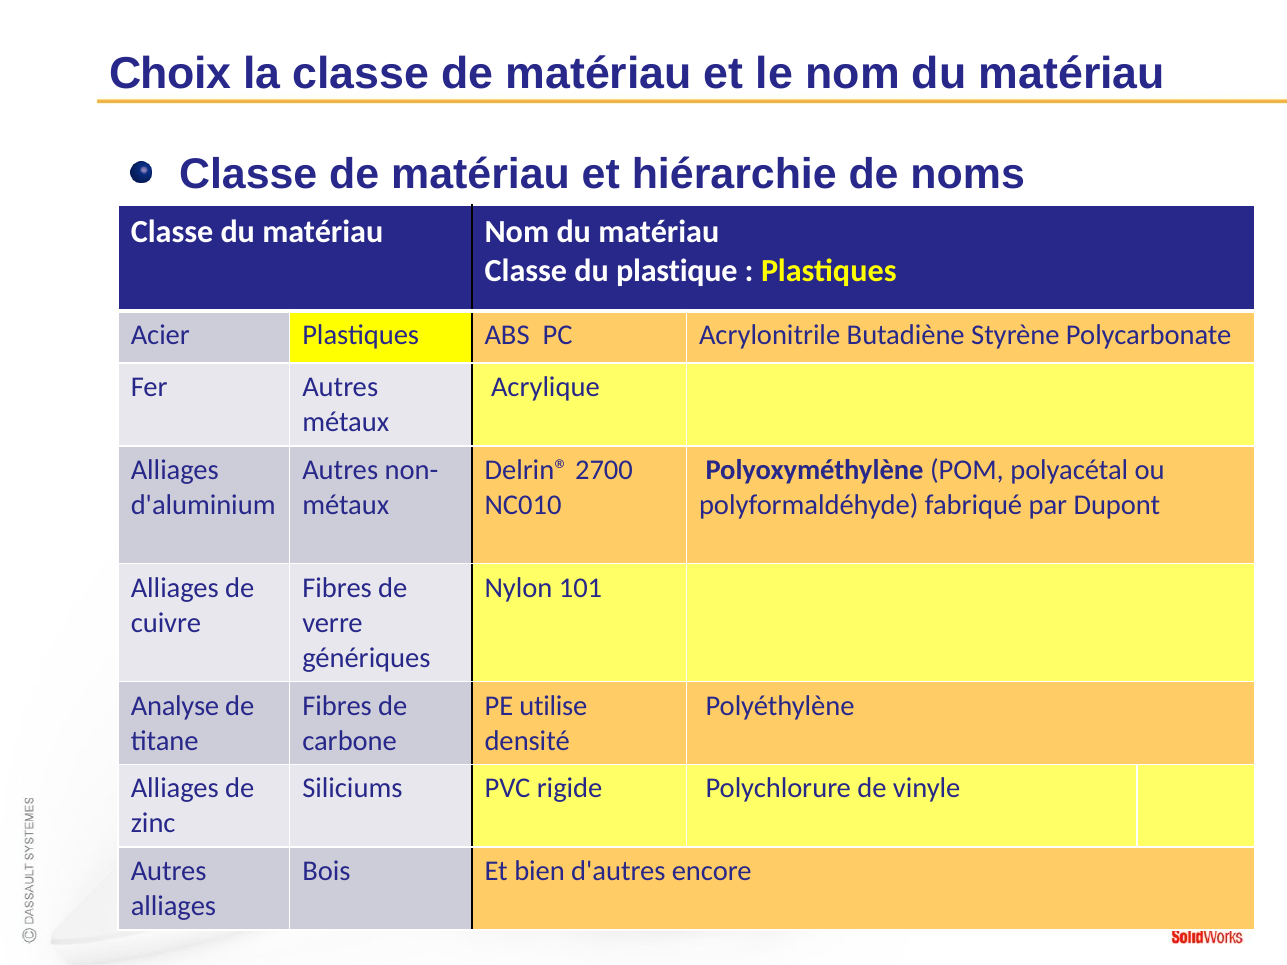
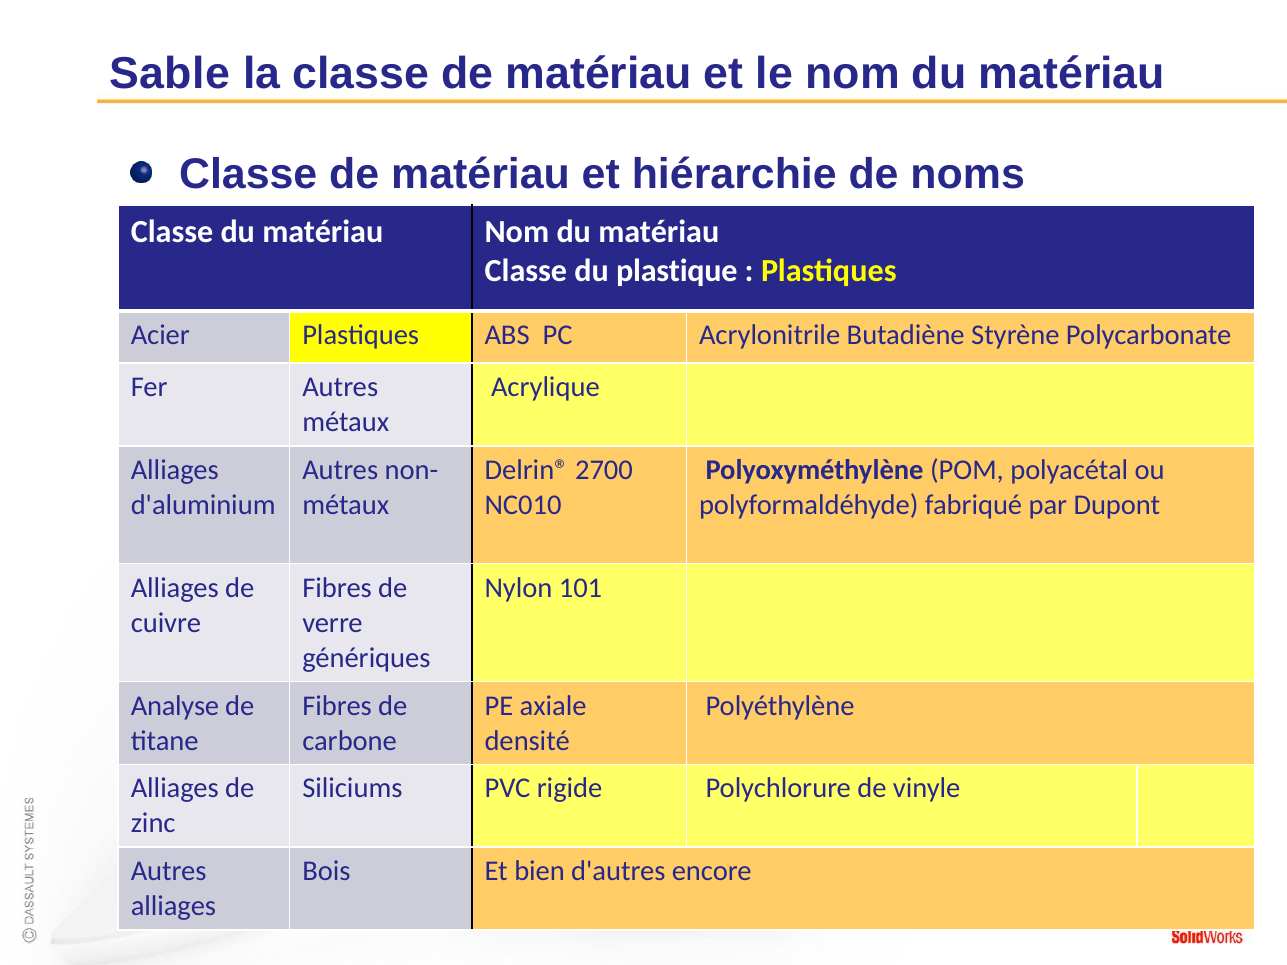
Choix: Choix -> Sable (170, 73)
utilise: utilise -> axiale (553, 706)
